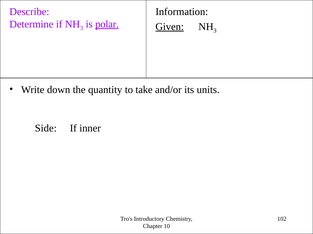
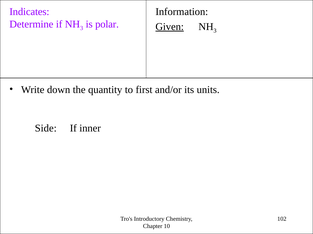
Describe: Describe -> Indicates (29, 12)
polar underline: present -> none (107, 24)
take: take -> first (144, 90)
